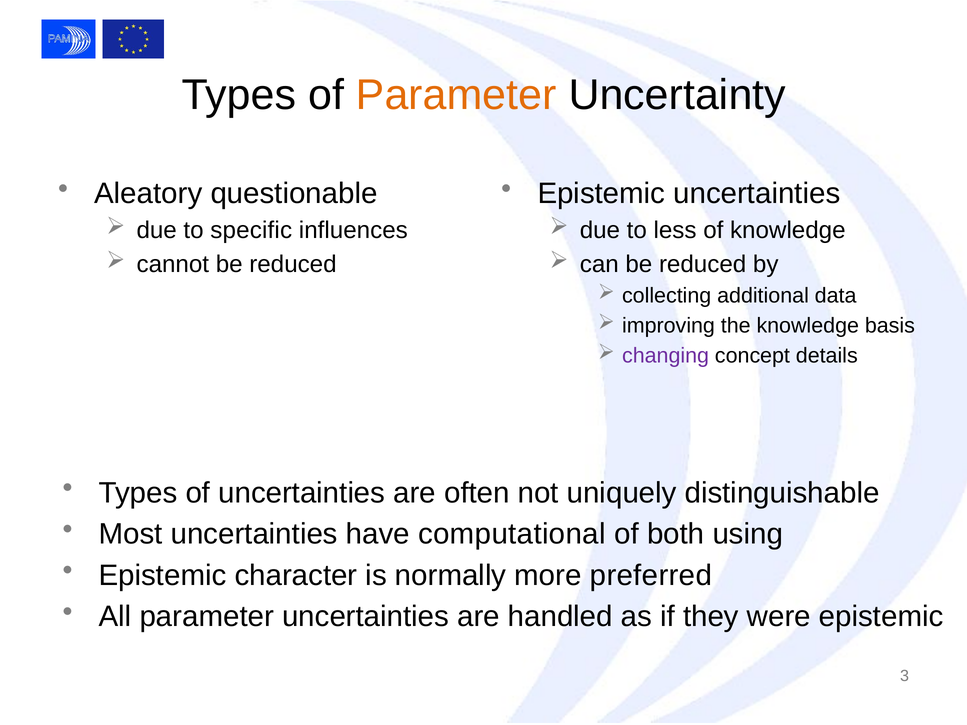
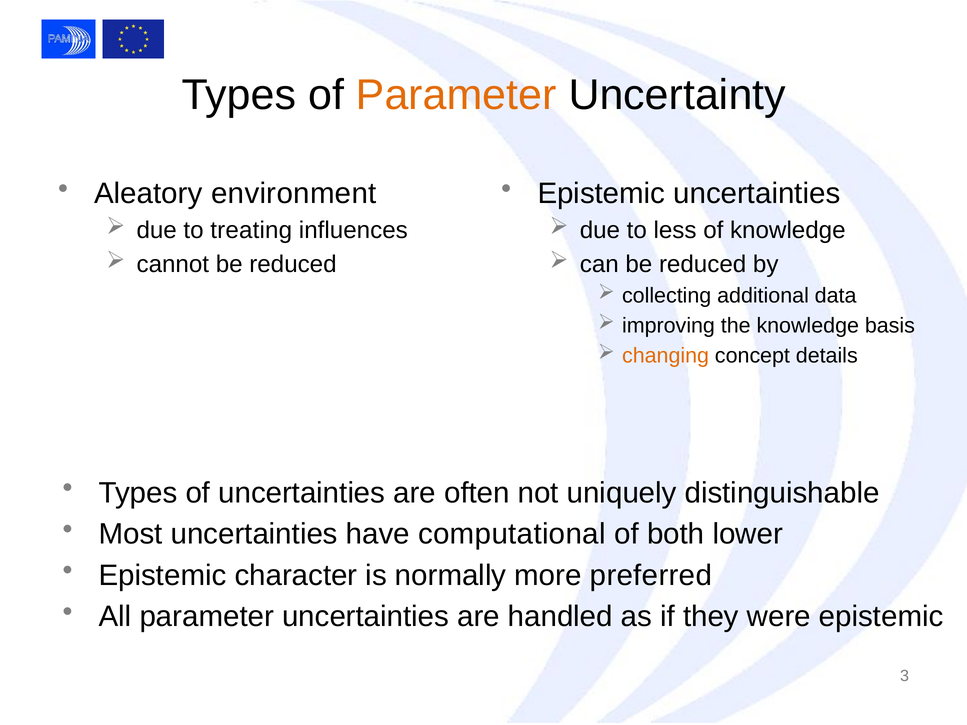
questionable: questionable -> environment (294, 194)
specific: specific -> treating (251, 230)
changing colour: purple -> orange (666, 356)
using: using -> lower (748, 534)
